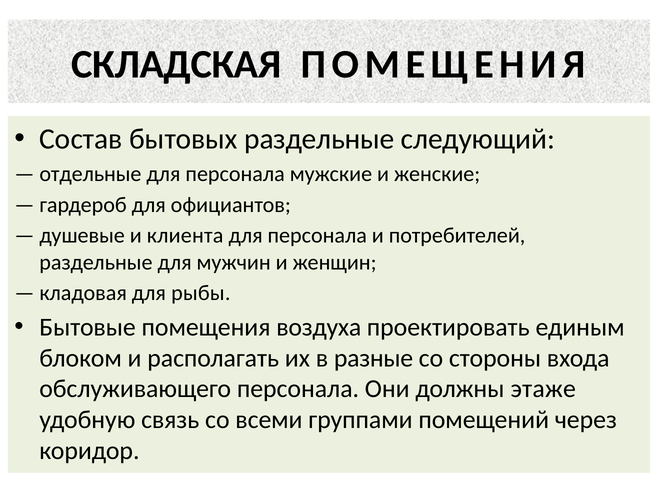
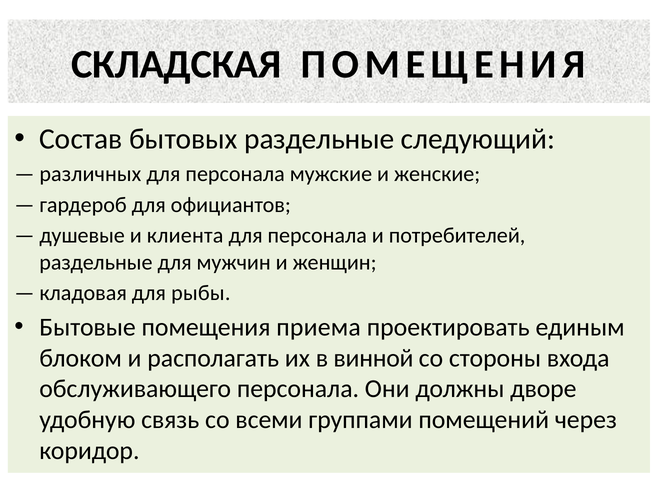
отдельные: отдельные -> различных (90, 174)
воздуха: воздуха -> приема (319, 327)
разные: разные -> винной (374, 358)
этаже: этаже -> дворе (543, 389)
